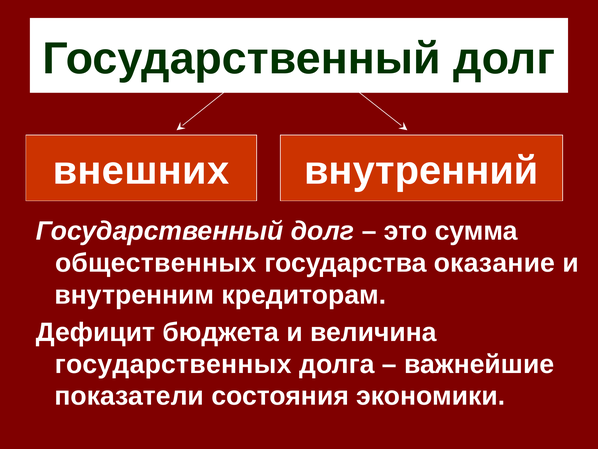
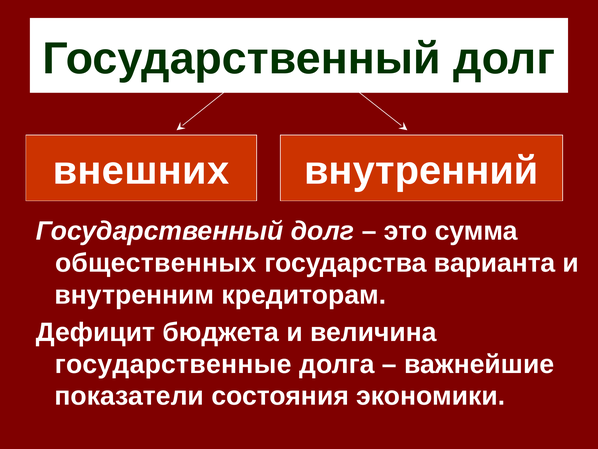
оказание: оказание -> варианта (495, 263)
государственных: государственных -> государственные (173, 364)
